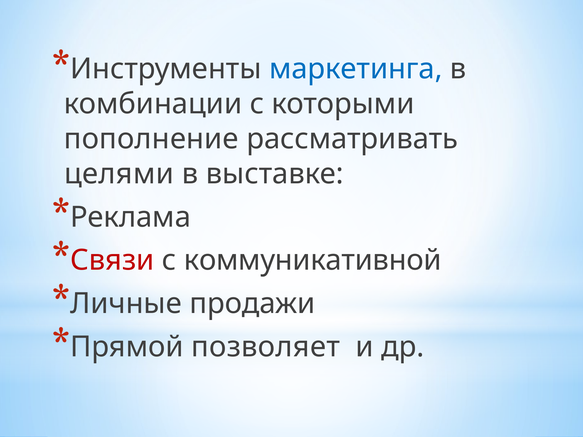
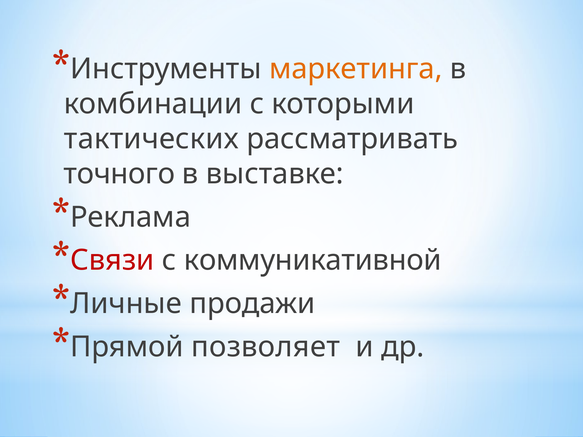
маркетинга colour: blue -> orange (356, 69)
пополнение: пополнение -> тактических (151, 139)
целями: целями -> точного (119, 174)
